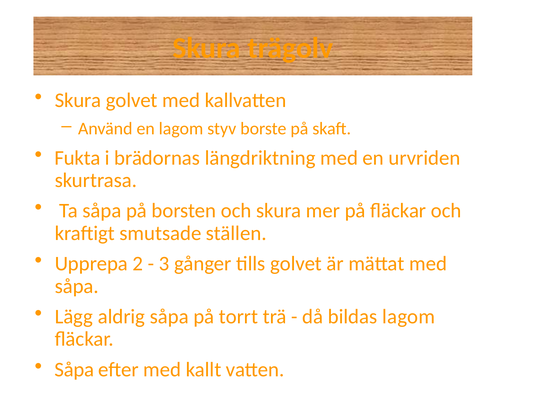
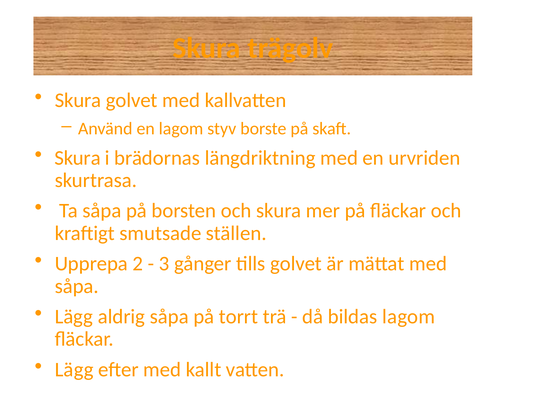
Fukta: Fukta -> Skura (78, 158)
Såpa: Såpa -> Lägg (74, 370)
